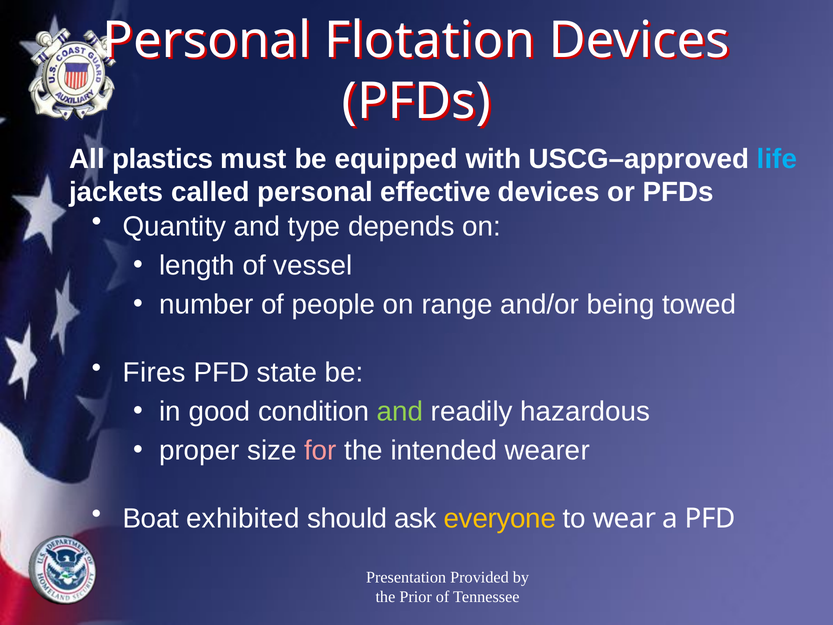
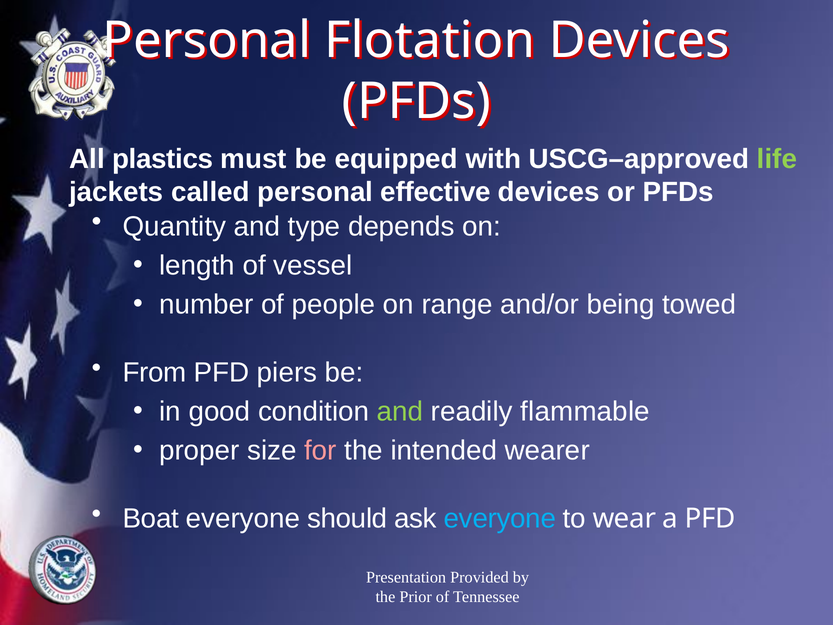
life colour: light blue -> light green (777, 159)
Fires: Fires -> From (155, 373)
state: state -> piers (287, 373)
hazardous: hazardous -> flammable (585, 411)
Boat exhibited: exhibited -> everyone (243, 518)
everyone colour: yellow -> light blue (500, 518)
